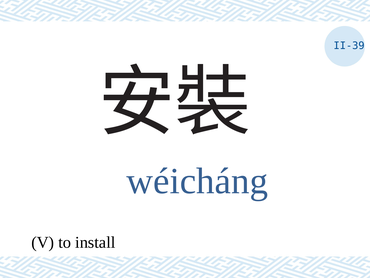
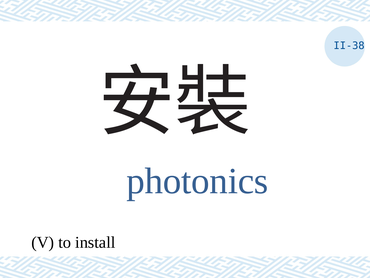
II-39: II-39 -> II-38 (349, 46)
wéicháng: wéicháng -> photonics (197, 181)
